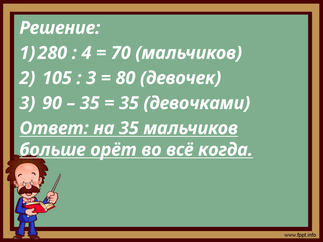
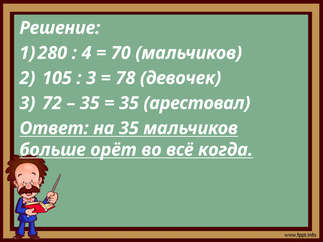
80: 80 -> 78 (125, 78)
90: 90 -> 72 (52, 103)
девочками: девочками -> арестовал (197, 103)
